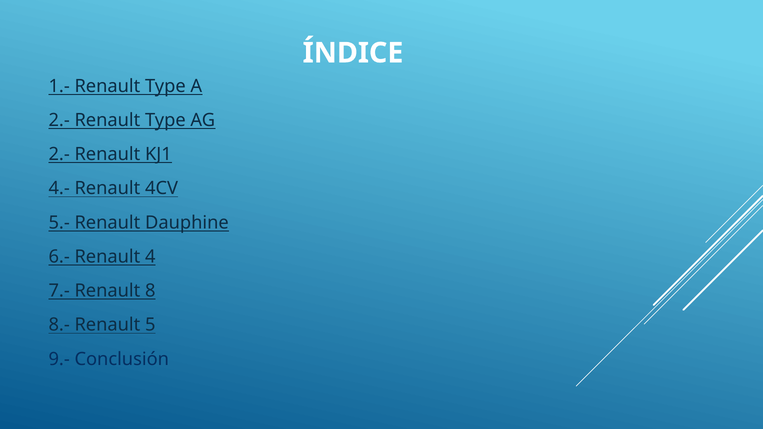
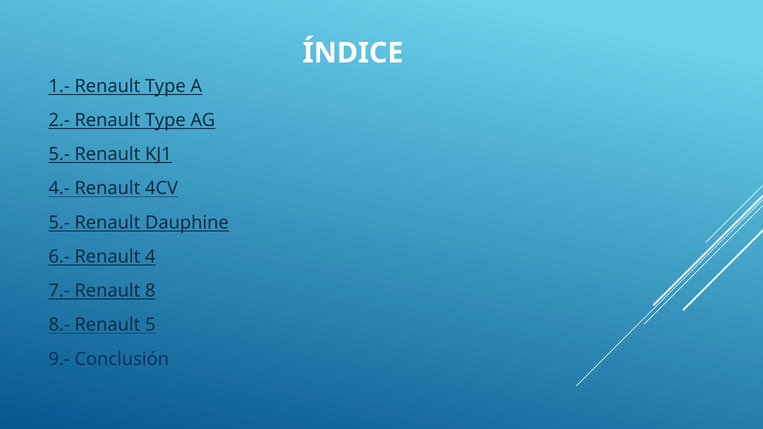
2.-: 2.- -> 5.- (59, 154)
